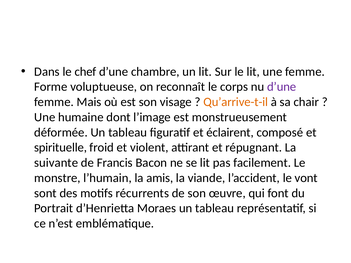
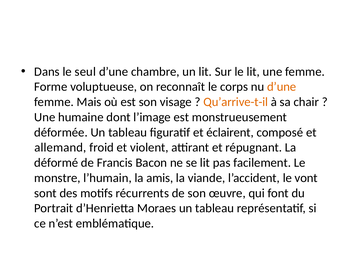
chef: chef -> seul (85, 72)
d’une colour: purple -> orange (282, 87)
spirituelle: spirituelle -> allemand (60, 148)
suivante: suivante -> déformé (56, 163)
